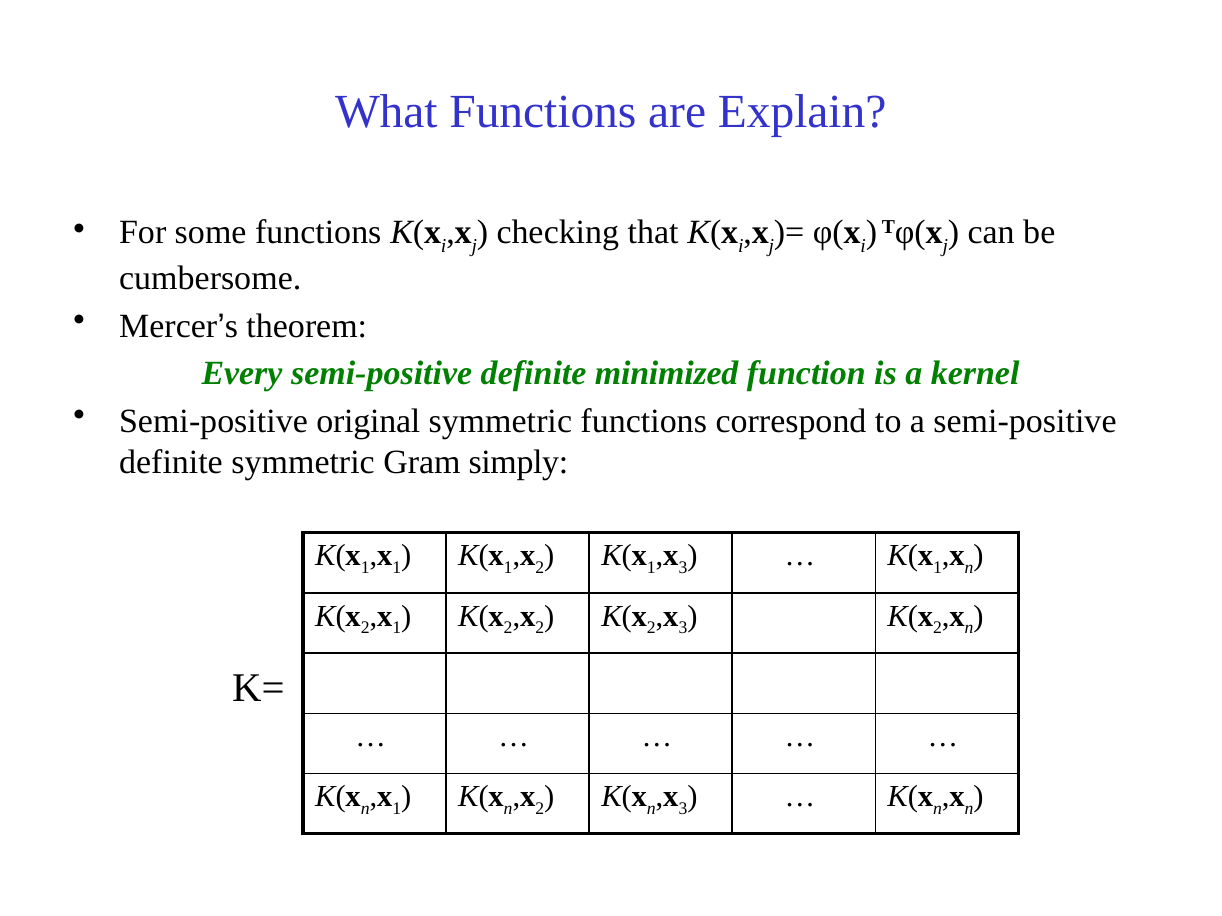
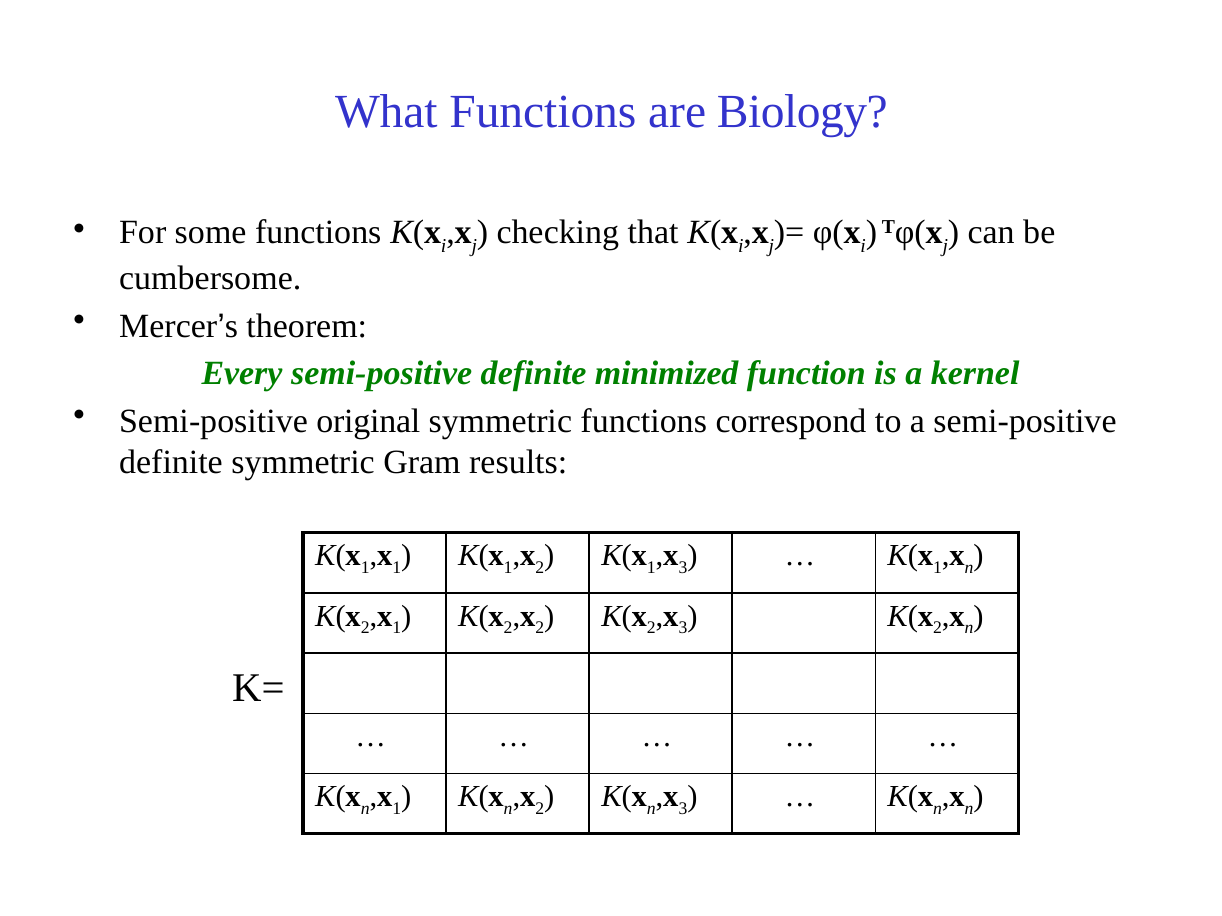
Explain: Explain -> Biology (802, 112)
simply: simply -> results (518, 462)
